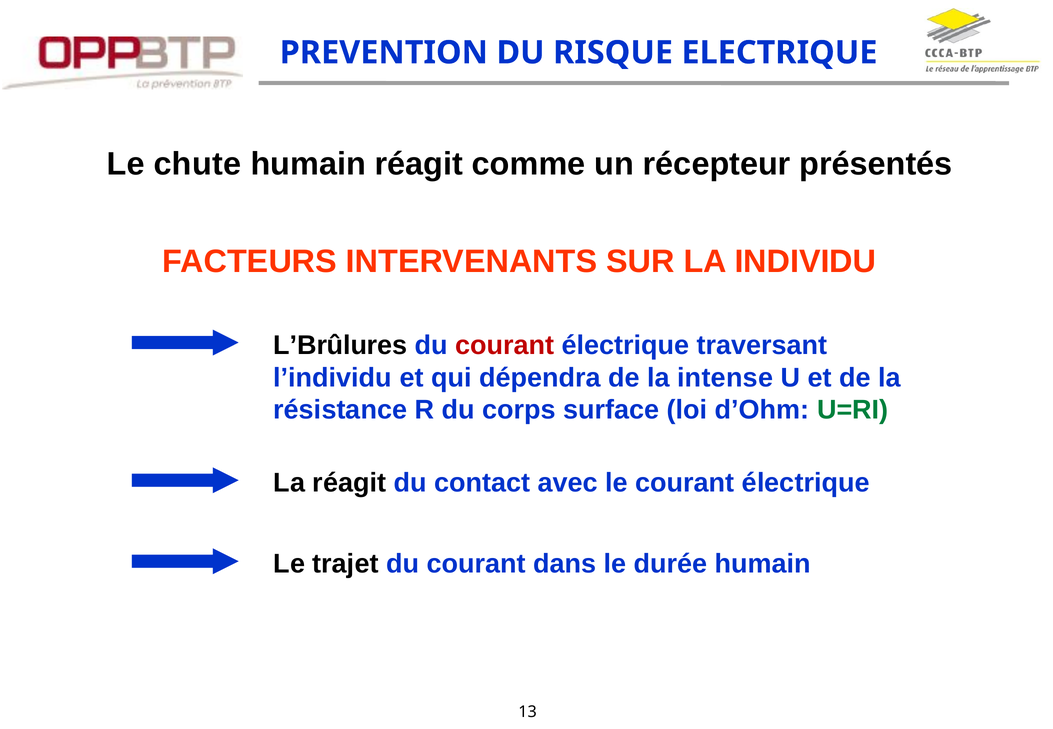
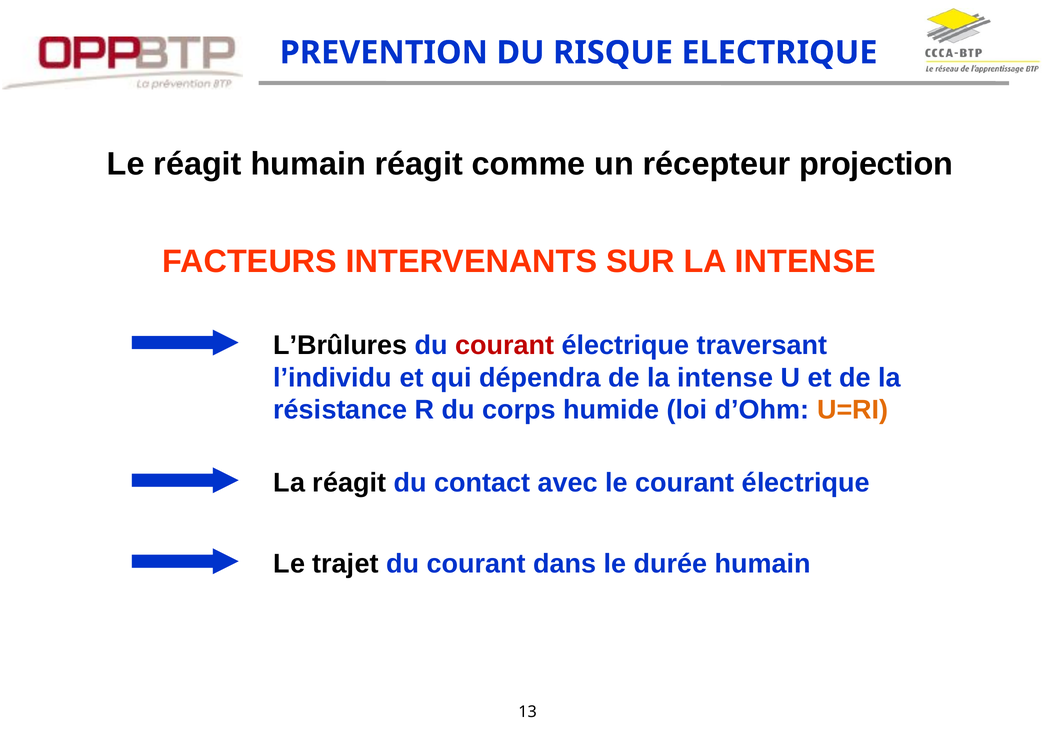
Le chute: chute -> réagit (198, 164)
présentés: présentés -> projection (876, 164)
SUR LA INDIVIDU: INDIVIDU -> INTENSE (805, 261)
surface: surface -> humide (611, 410)
U=RI colour: green -> orange (853, 410)
